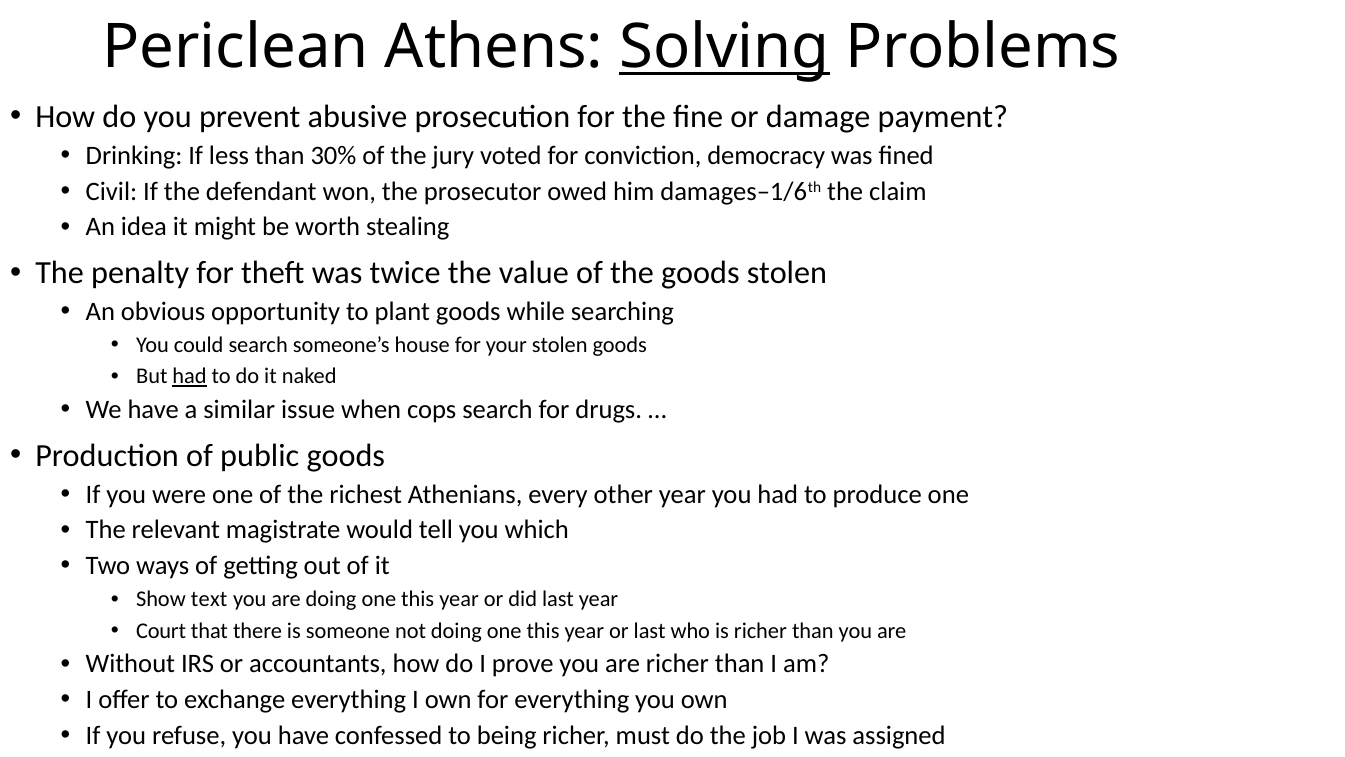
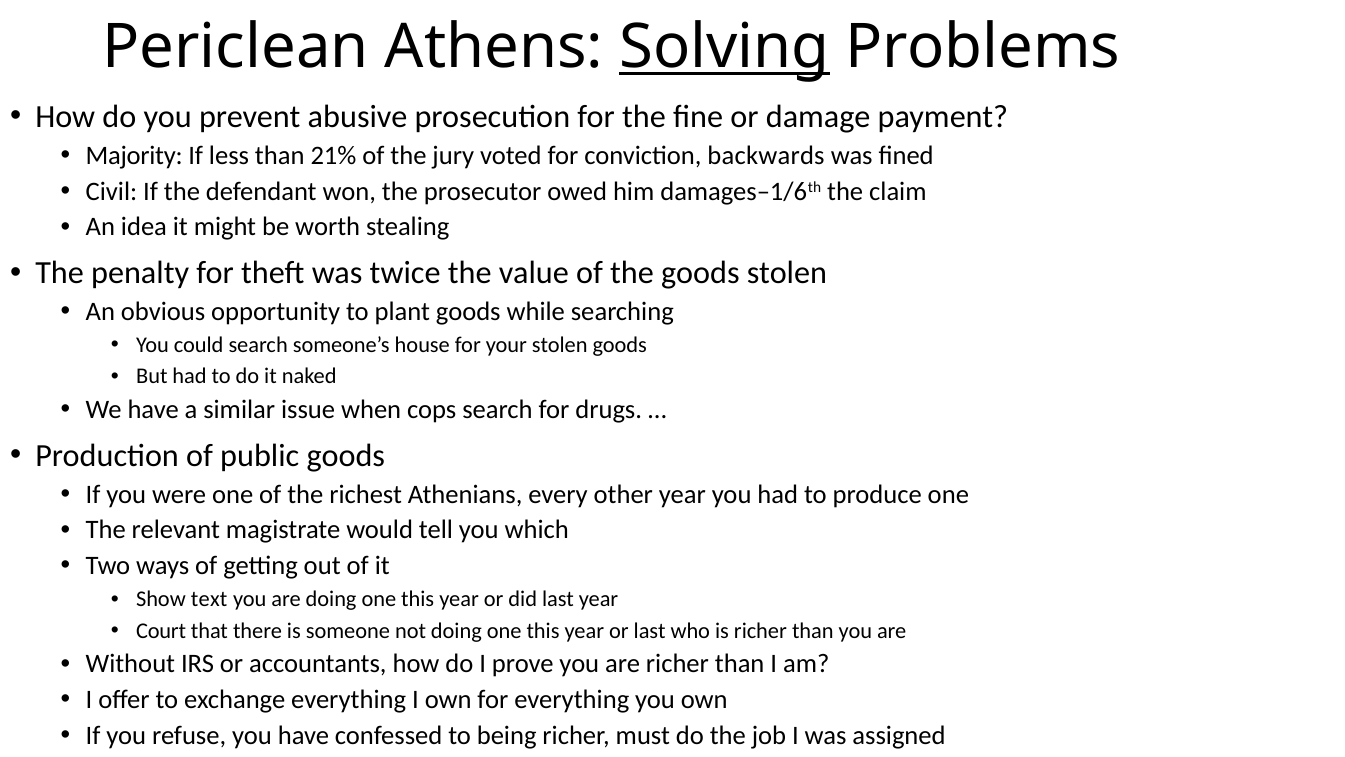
Drinking: Drinking -> Majority (134, 155)
30%: 30% -> 21% (333, 155)
democracy: democracy -> backwards (766, 155)
had underline: present -> none (190, 376)
